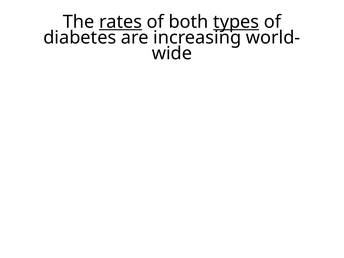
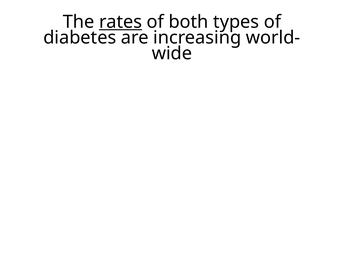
types underline: present -> none (236, 22)
